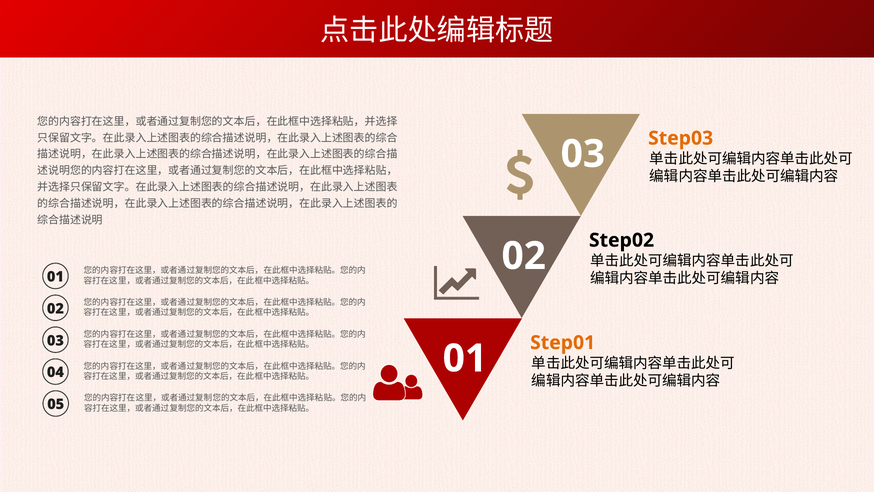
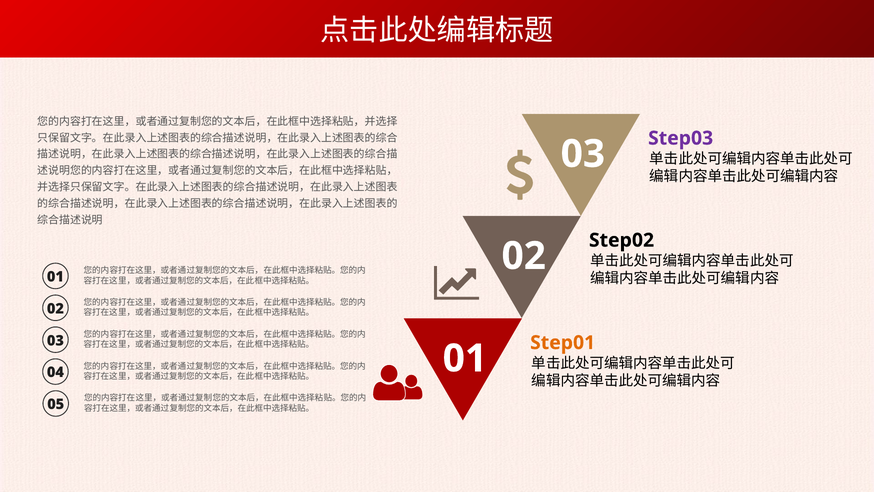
Step03 colour: orange -> purple (681, 138)
